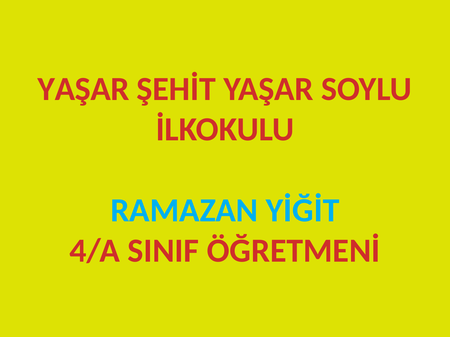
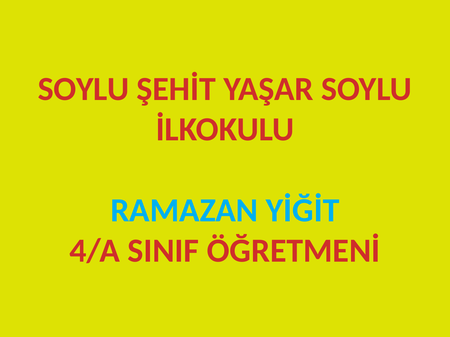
YAŞAR: YAŞAR -> SOYLU (84, 89)
